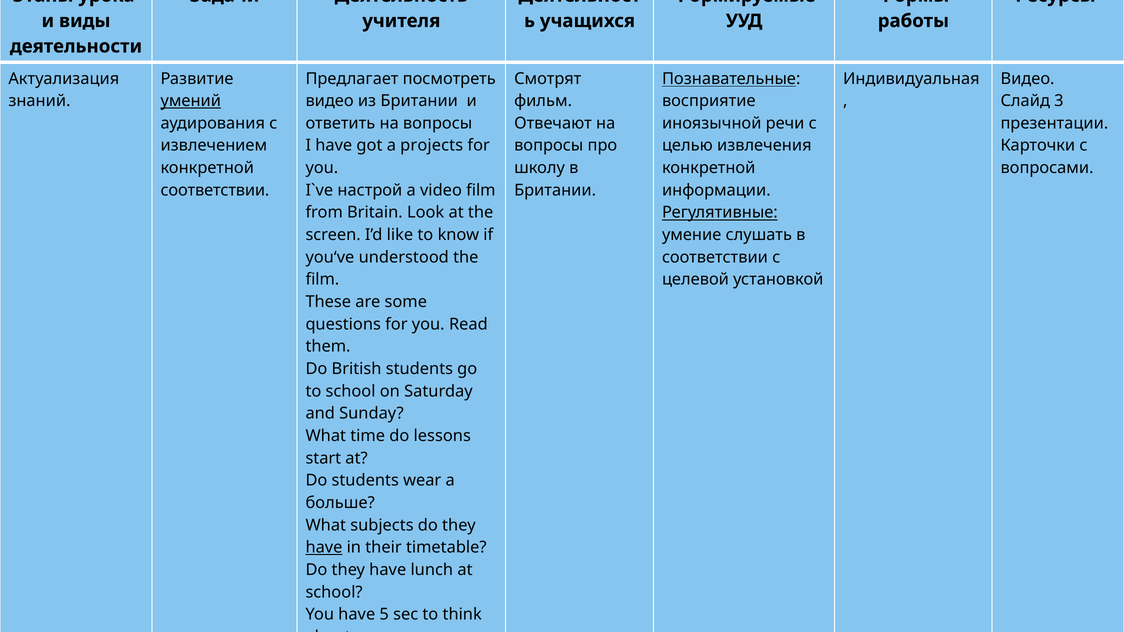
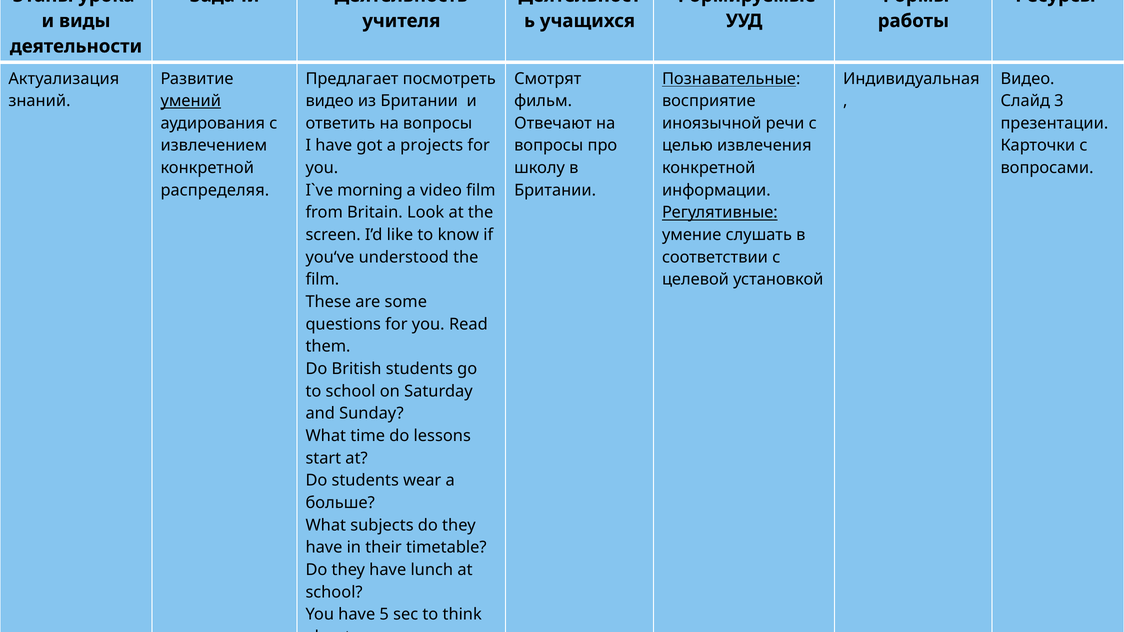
соответствии: соответствии -> распределяя (215, 190)
настрой: настрой -> morning (370, 190)
have underline: present -> none (324, 548)
